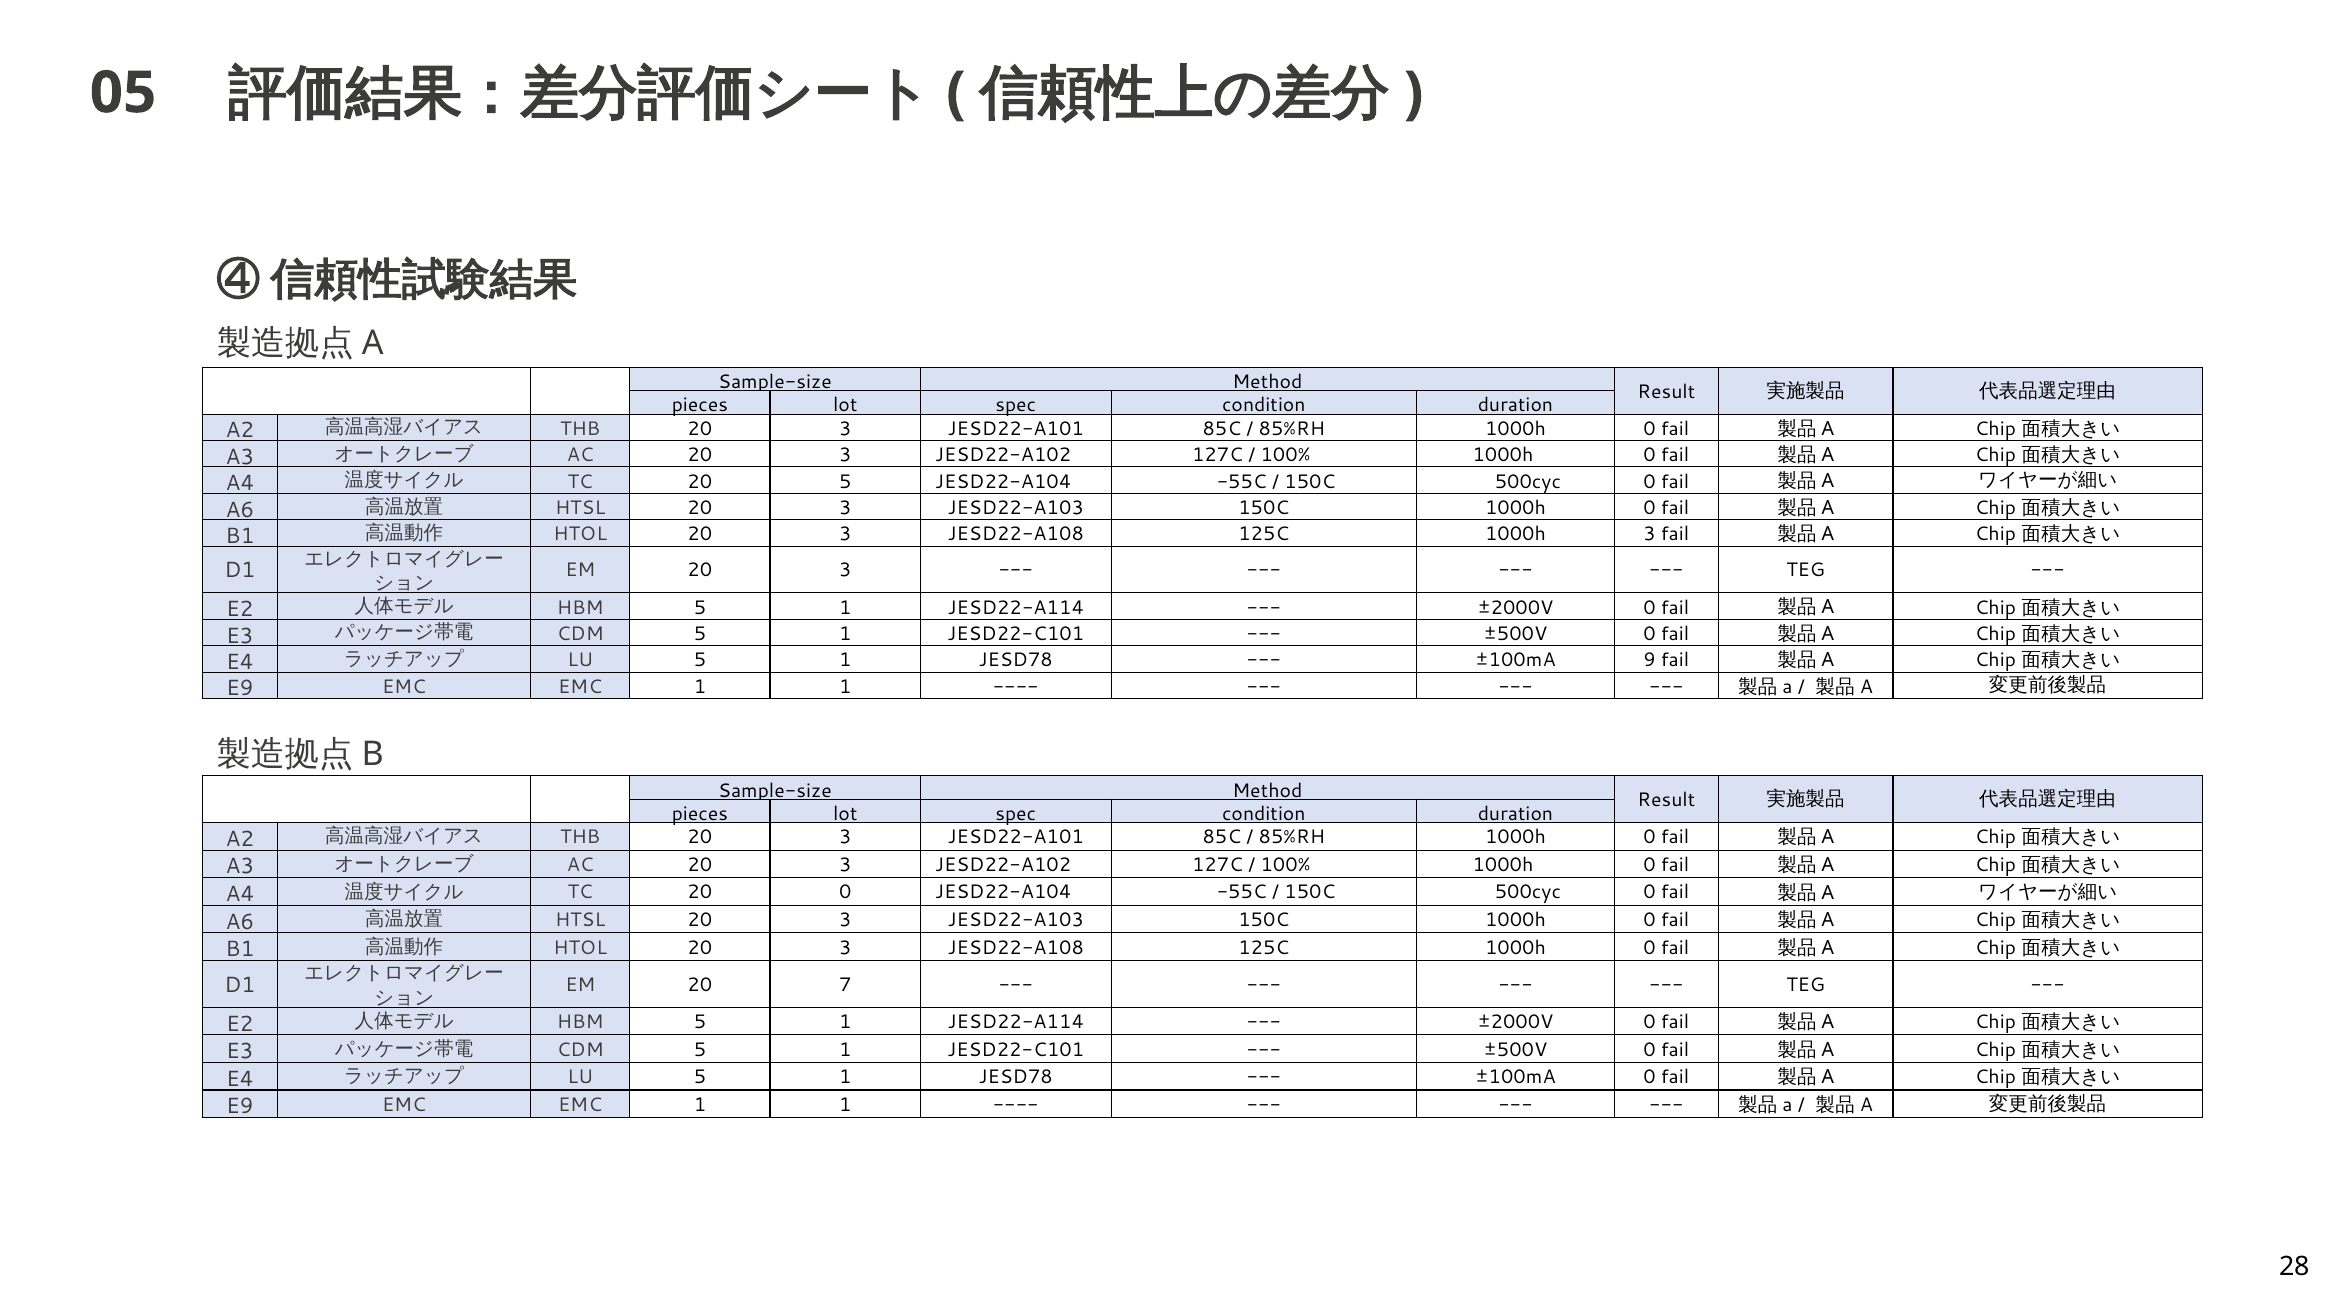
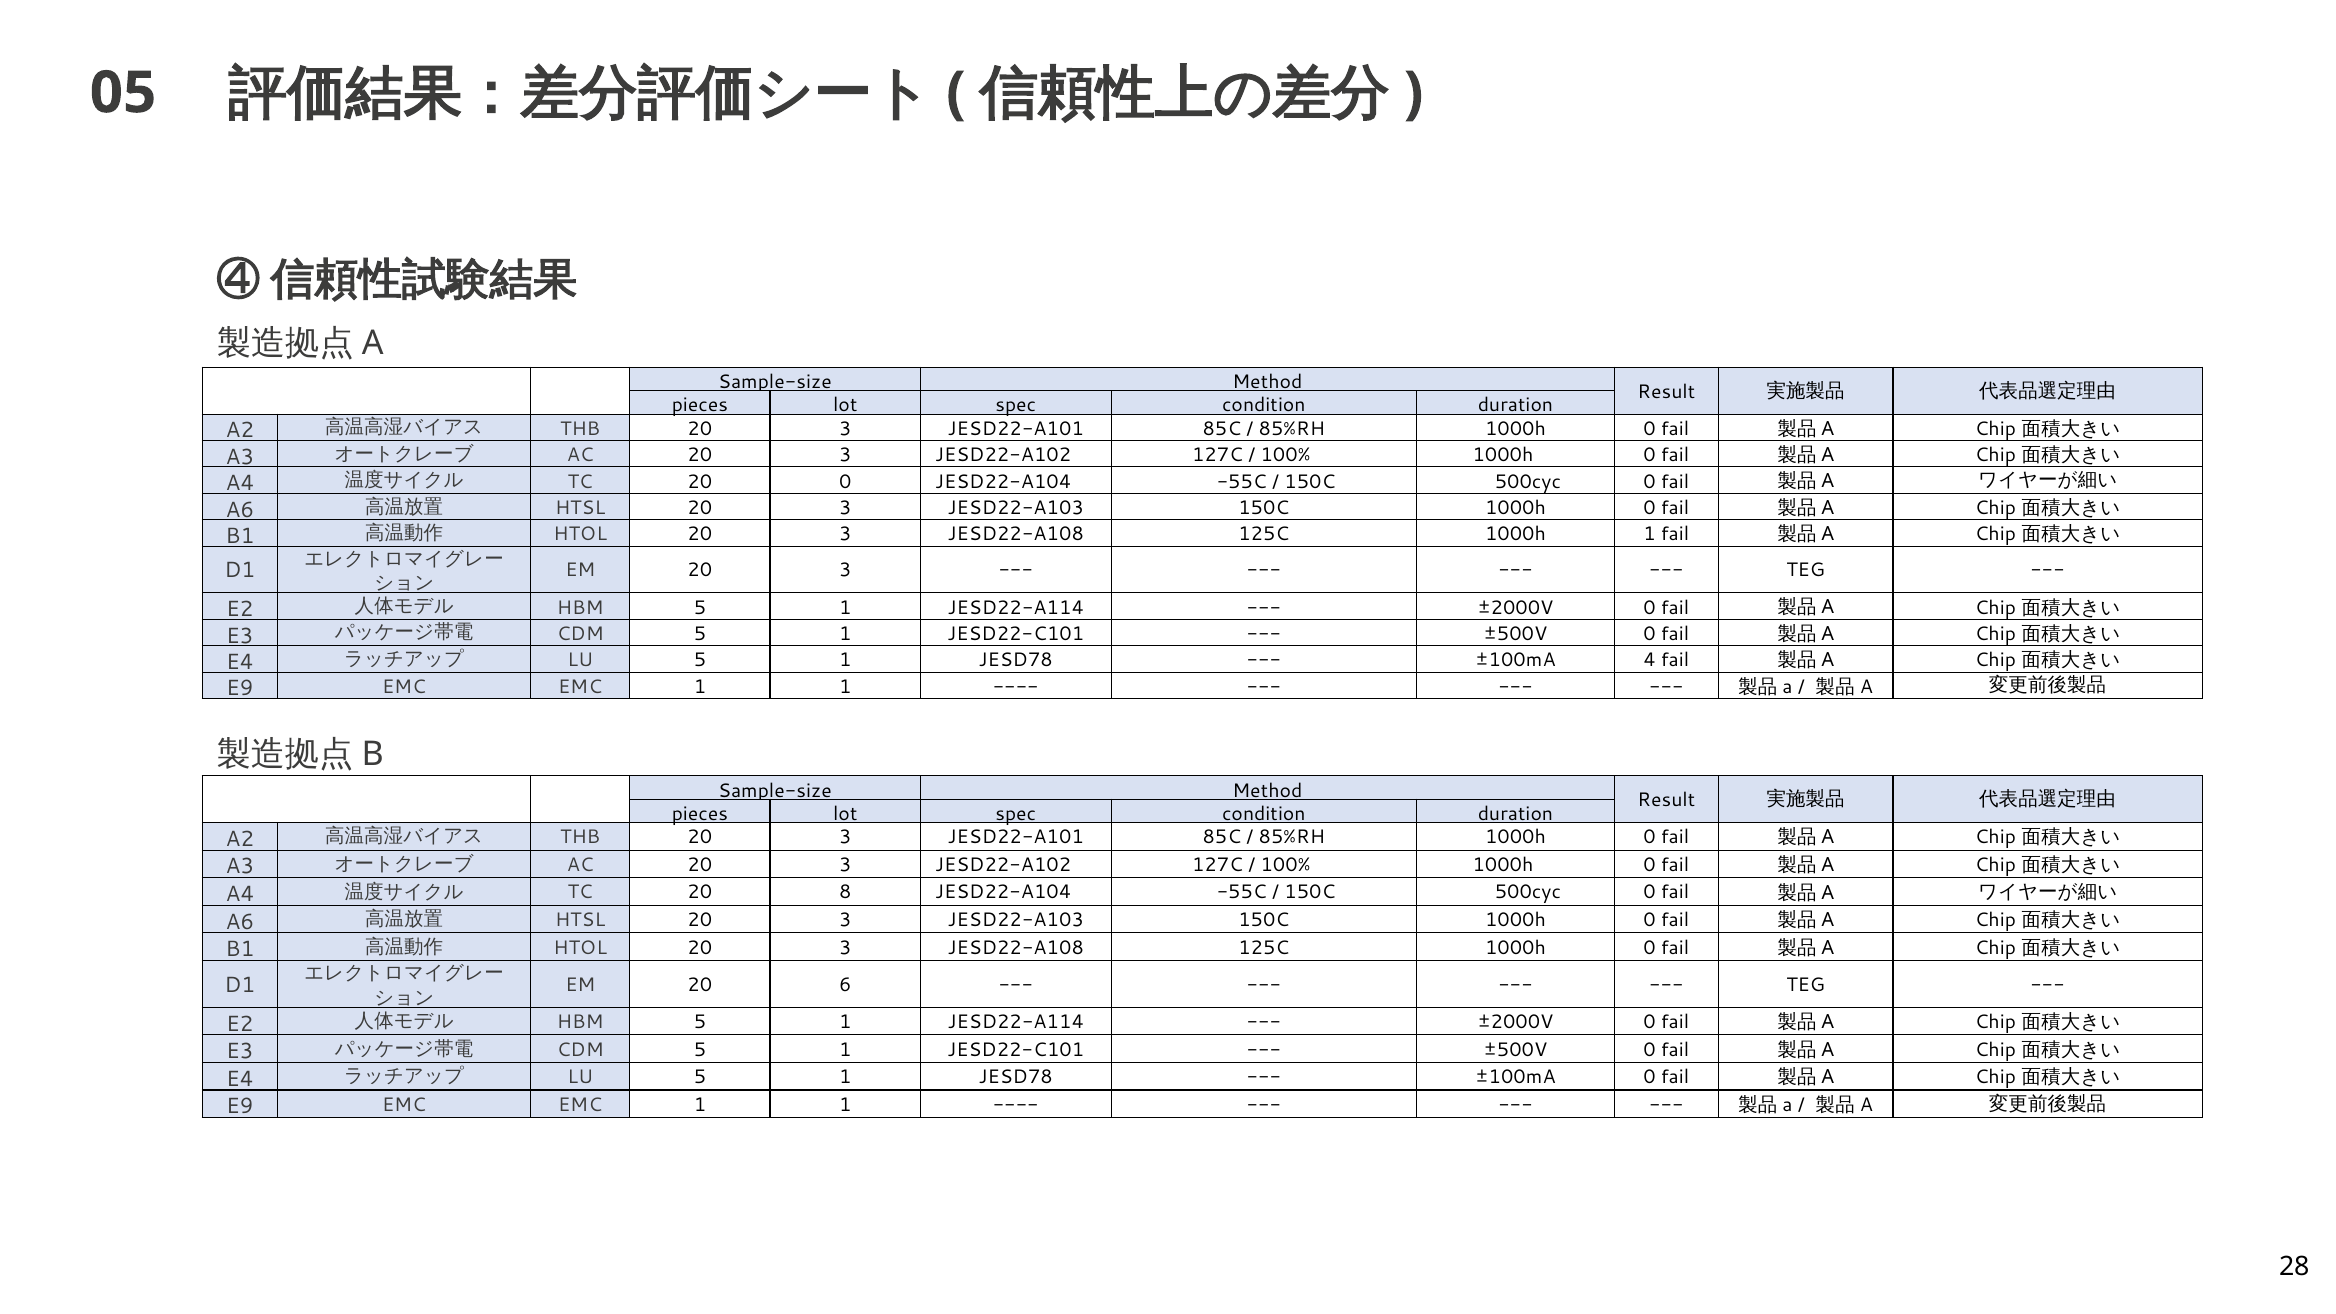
20 5: 5 -> 0 (845, 482)
1000h 3: 3 -> 1 (1650, 535)
9: 9 -> 4 (1650, 661)
20 0: 0 -> 8 (845, 893)
7: 7 -> 6 (845, 985)
